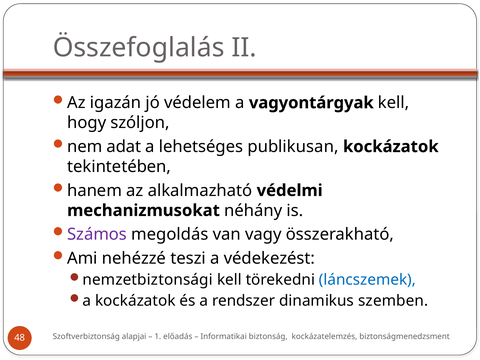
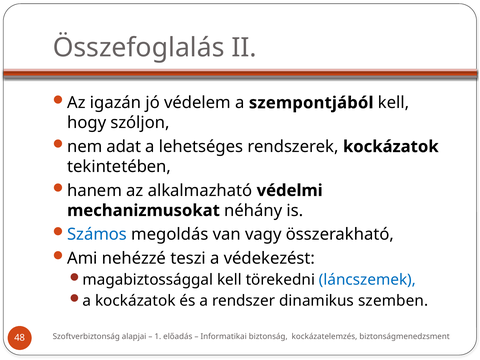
vagyontárgyak: vagyontárgyak -> szempontjából (311, 103)
publikusan: publikusan -> rendszerek (293, 147)
Számos colour: purple -> blue (97, 234)
nemzetbiztonsági: nemzetbiztonsági -> magabiztossággal (148, 280)
